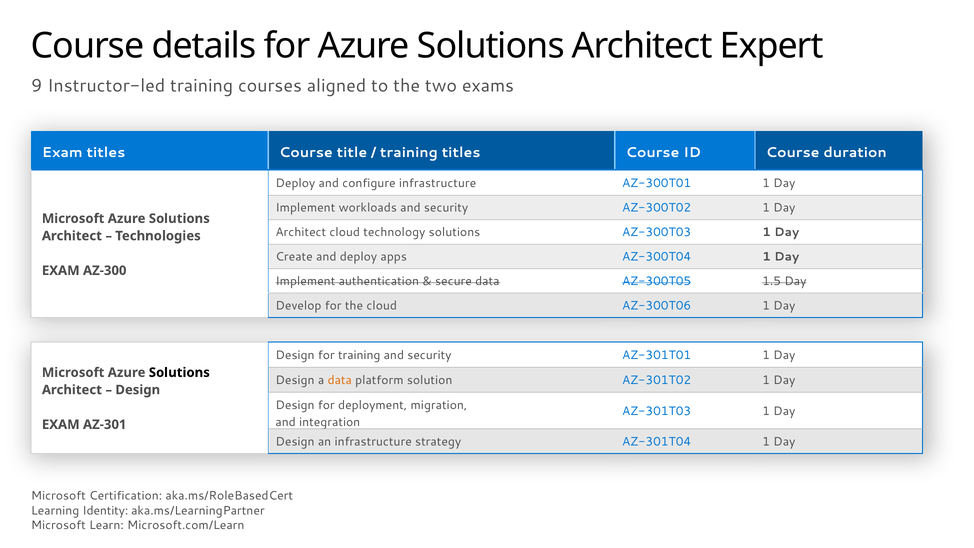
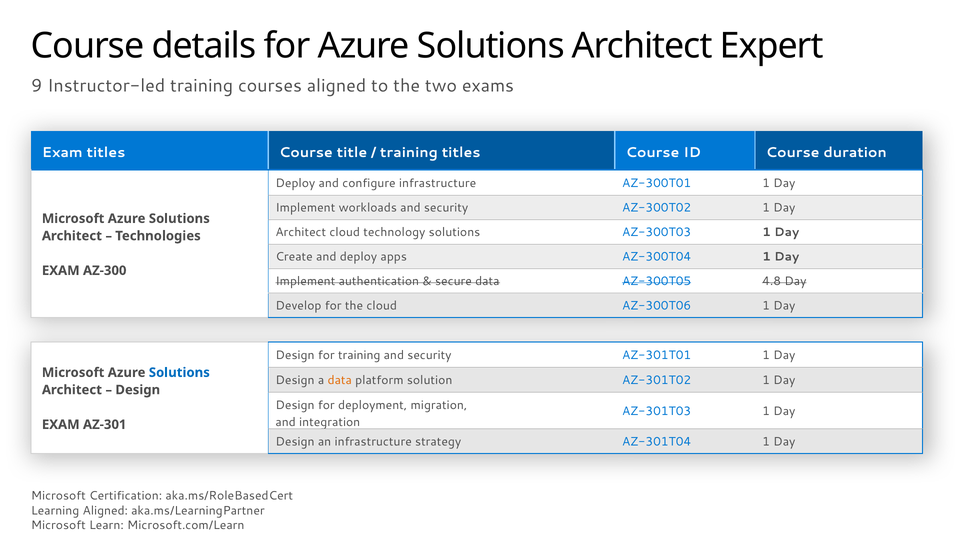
1.5: 1.5 -> 4.8 (772, 281)
Solutions colour: black -> blue (179, 372)
Learning Identity: Identity -> Aligned (105, 510)
